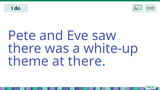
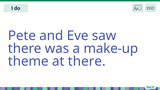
white-up: white-up -> make-up (111, 48)
